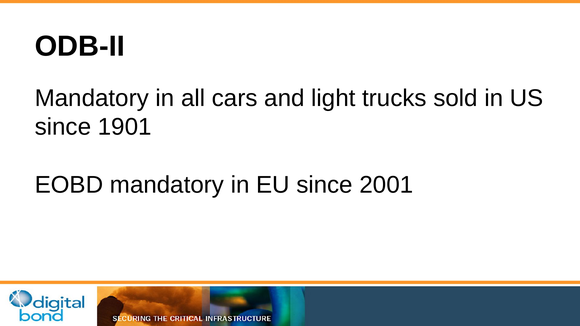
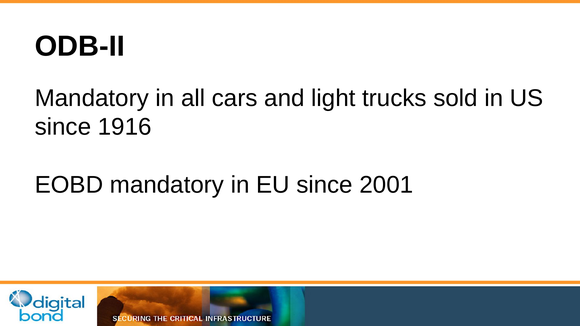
1901: 1901 -> 1916 (125, 127)
